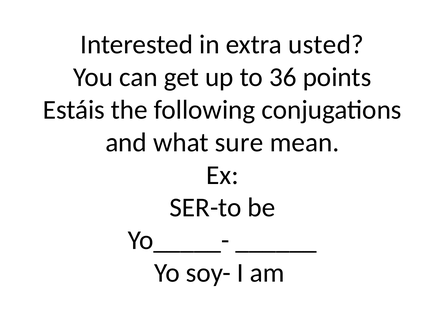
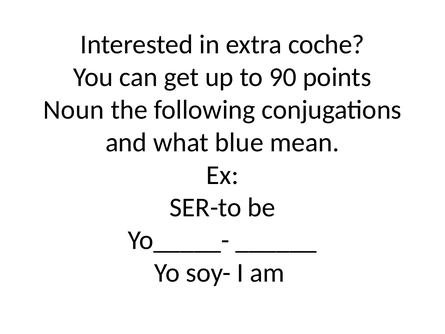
usted: usted -> coche (326, 44)
36: 36 -> 90 (283, 77)
Estáis: Estáis -> Noun (74, 110)
sure: sure -> blue (239, 142)
